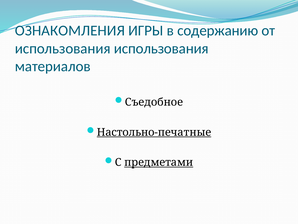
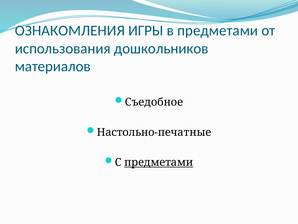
в содержанию: содержанию -> предметами (218, 31)
использования использования: использования -> дошкольников (161, 48)
Настольно-печатные underline: present -> none (154, 132)
